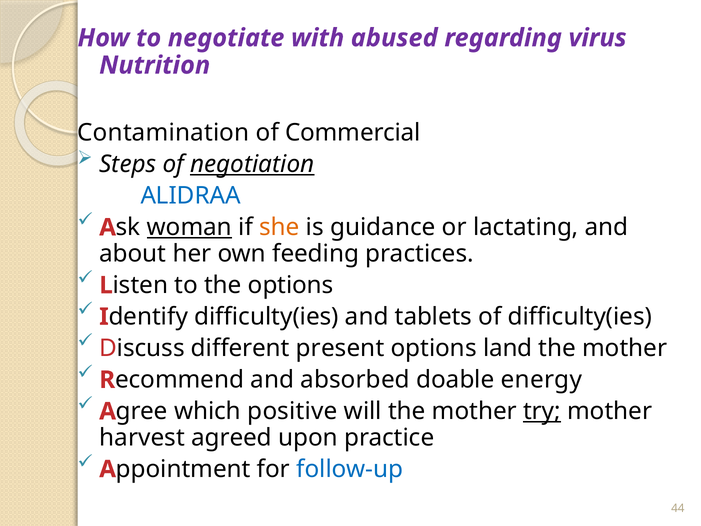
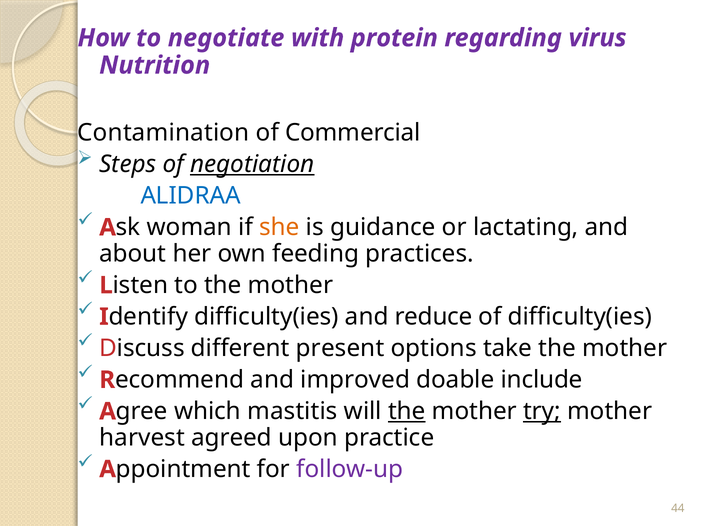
abused: abused -> protein (394, 38)
woman underline: present -> none (189, 227)
to the options: options -> mother (291, 285)
tablets: tablets -> reduce (434, 317)
land: land -> take (508, 348)
absorbed: absorbed -> improved (355, 380)
energy: energy -> include (542, 380)
positive: positive -> mastitis (292, 411)
the underline: none -> present (407, 411)
follow-up colour: blue -> purple (350, 469)
